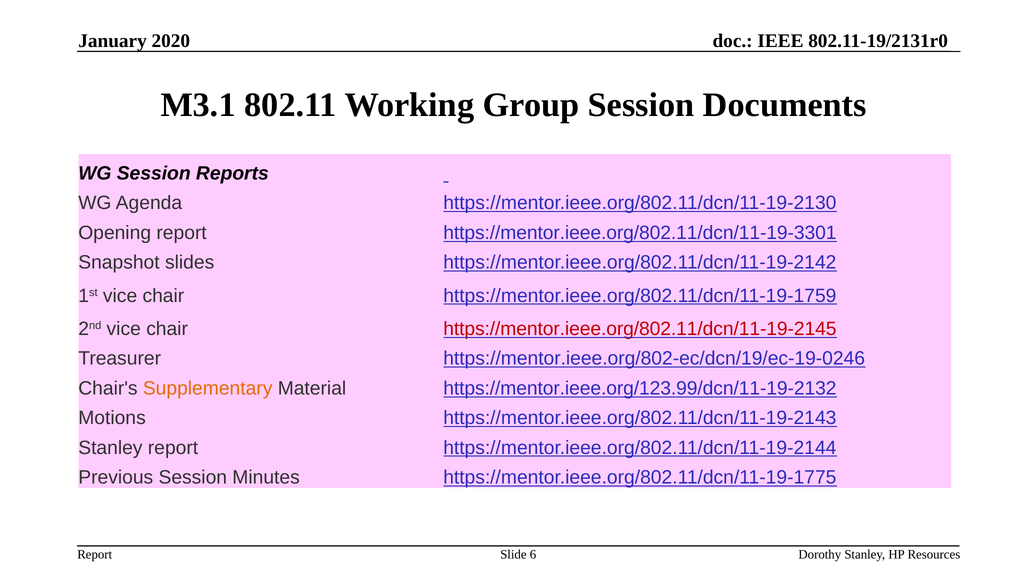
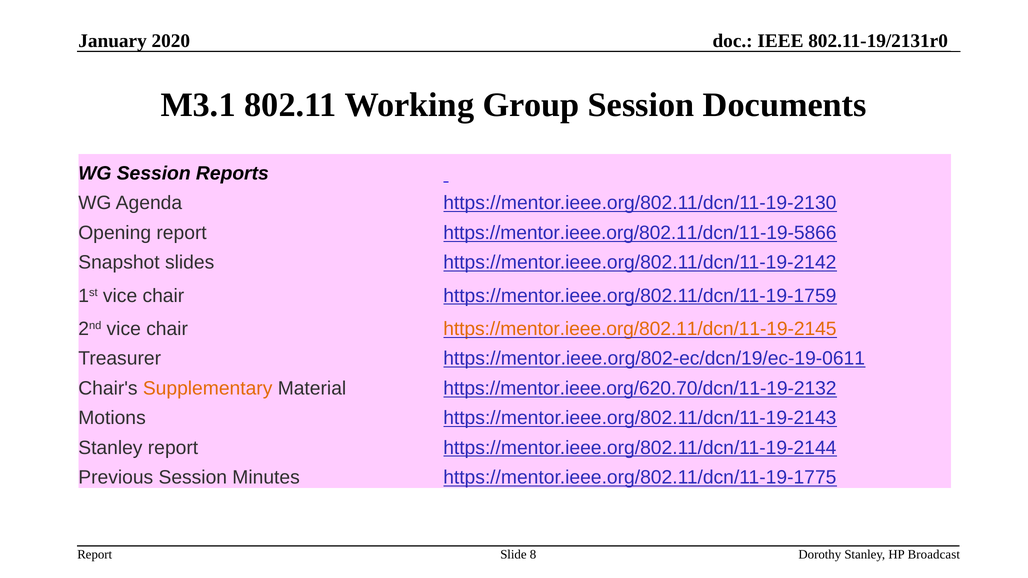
https://mentor.ieee.org/802.11/dcn/11-19-3301: https://mentor.ieee.org/802.11/dcn/11-19-3301 -> https://mentor.ieee.org/802.11/dcn/11-19-5866 (640, 233)
https://mentor.ieee.org/802.11/dcn/11-19-2145 colour: red -> orange (640, 329)
https://mentor.ieee.org/802-ec/dcn/19/ec-19-0246: https://mentor.ieee.org/802-ec/dcn/19/ec-19-0246 -> https://mentor.ieee.org/802-ec/dcn/19/ec-19-0611 (654, 359)
https://mentor.ieee.org/123.99/dcn/11-19-2132: https://mentor.ieee.org/123.99/dcn/11-19-2132 -> https://mentor.ieee.org/620.70/dcn/11-19-2132 (640, 388)
6: 6 -> 8 (533, 555)
Resources: Resources -> Broadcast (934, 555)
